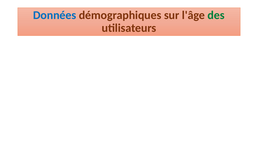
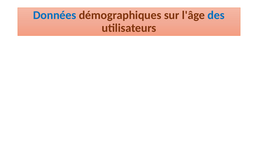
des colour: green -> blue (216, 15)
